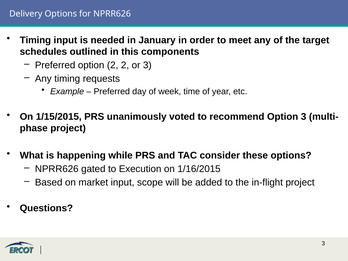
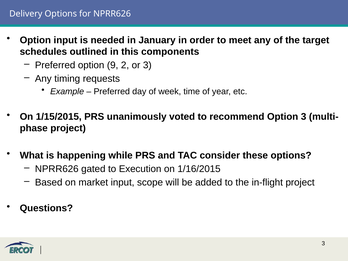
Timing: Timing -> Option (35, 40)
option 2: 2 -> 9 (113, 65)
